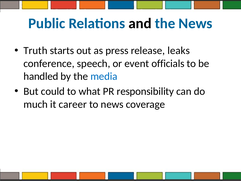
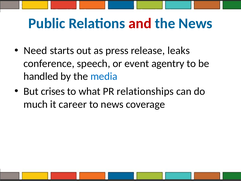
and colour: black -> red (140, 23)
Truth: Truth -> Need (35, 51)
officials: officials -> agentry (168, 63)
could: could -> crises (53, 91)
responsibility: responsibility -> relationships (145, 91)
